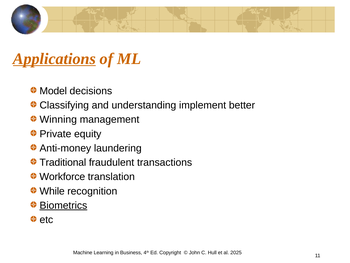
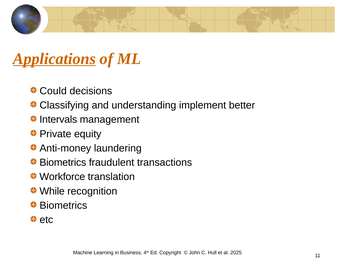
Model: Model -> Could (53, 91)
Winning: Winning -> Intervals (58, 119)
Traditional: Traditional -> Biometrics (63, 162)
Biometrics underline: present -> none (63, 205)
